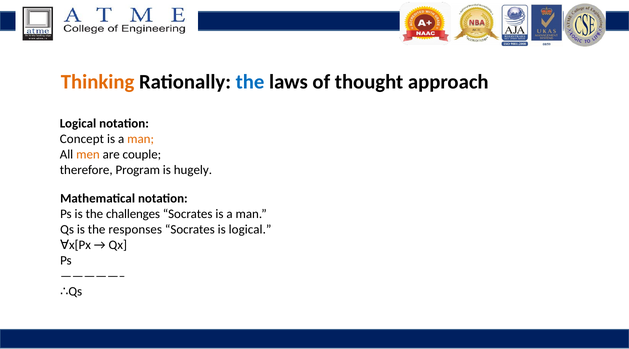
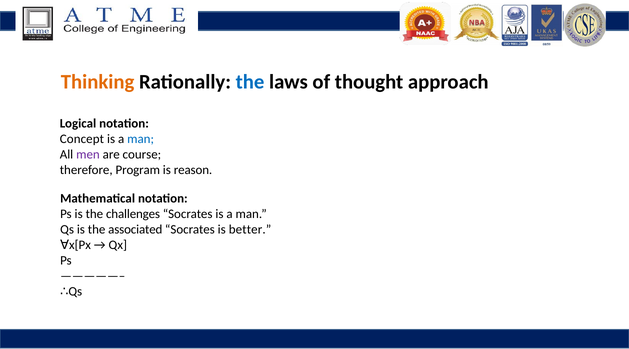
man colour: orange -> blue (141, 139)
men colour: orange -> purple (88, 155)
couple: couple -> course (142, 155)
hugely: hugely -> reason (193, 170)
responses: responses -> associated (135, 230)
is logical: logical -> better (250, 230)
